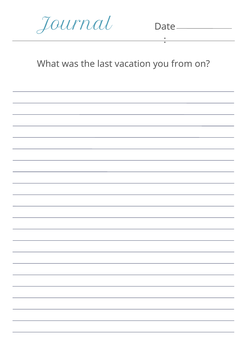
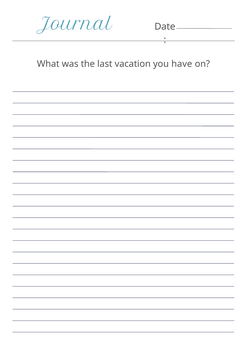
from: from -> have (182, 64)
